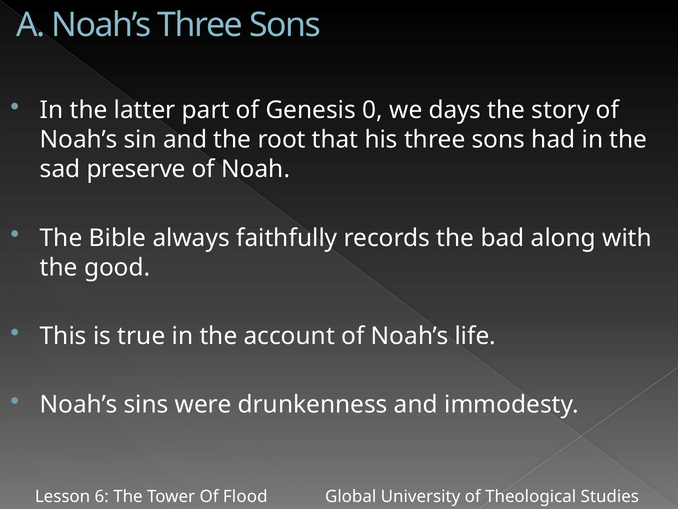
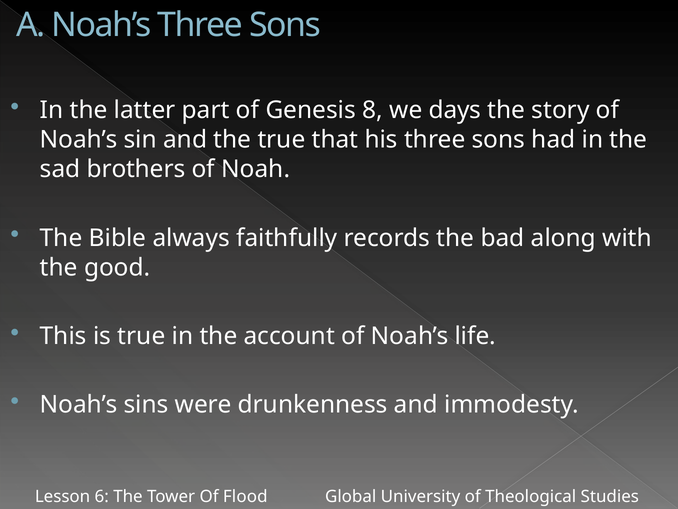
0: 0 -> 8 (373, 110)
the root: root -> true (281, 140)
preserve: preserve -> brothers (136, 169)
